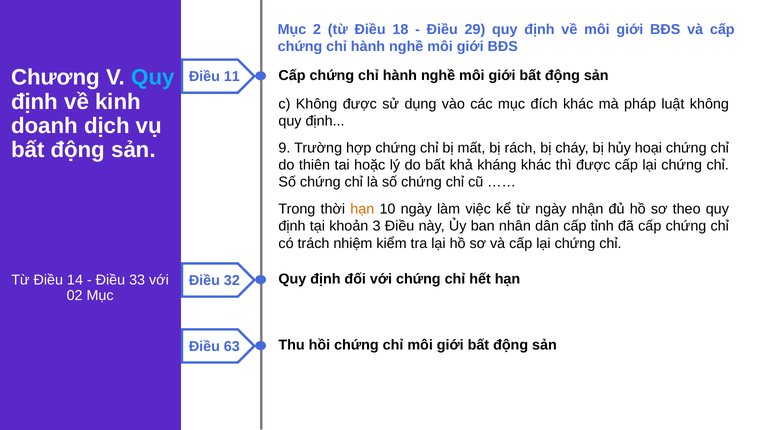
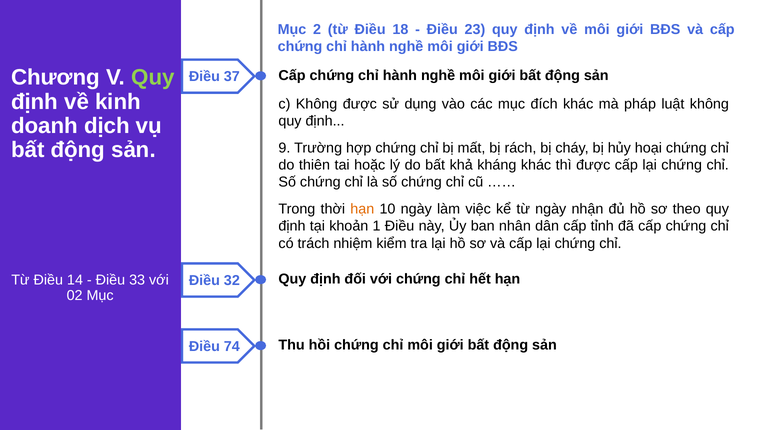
29: 29 -> 23 (475, 29)
Quy colour: light blue -> light green (153, 78)
11: 11 -> 37 (232, 77)
3: 3 -> 1 (377, 226)
63: 63 -> 74 (232, 347)
